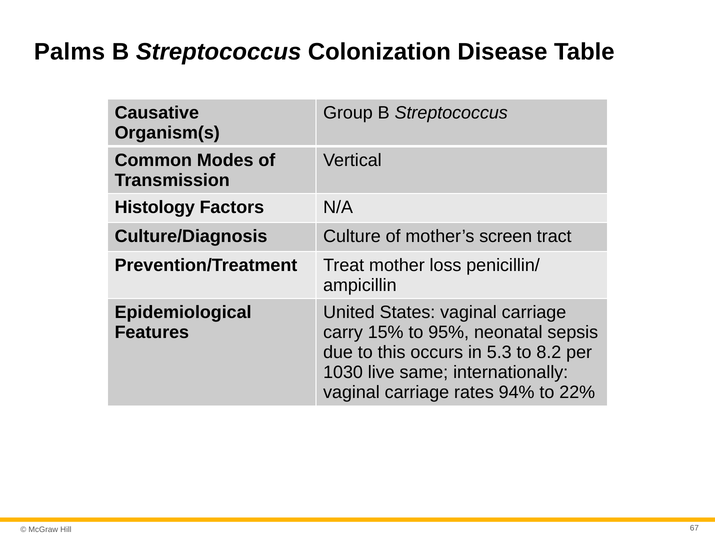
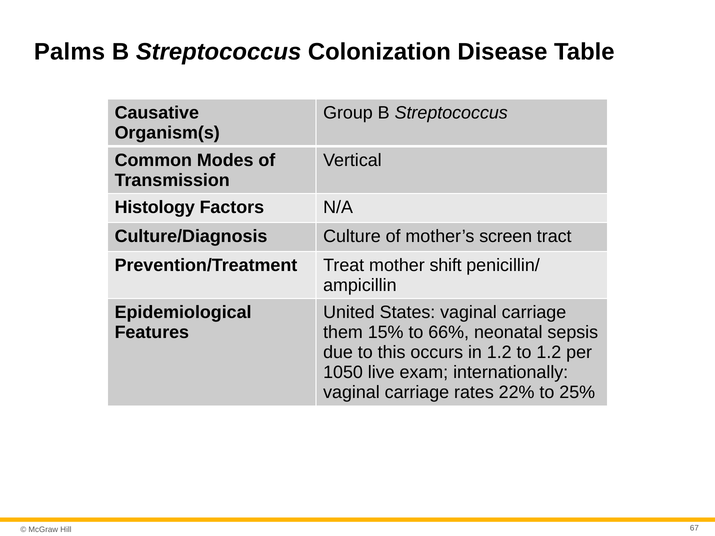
loss: loss -> shift (446, 265)
carry: carry -> them (343, 333)
95%: 95% -> 66% (449, 333)
in 5.3: 5.3 -> 1.2 (499, 353)
to 8.2: 8.2 -> 1.2 (549, 353)
1030: 1030 -> 1050 (343, 373)
same: same -> exam (424, 373)
94%: 94% -> 22% (517, 393)
22%: 22% -> 25% (577, 393)
